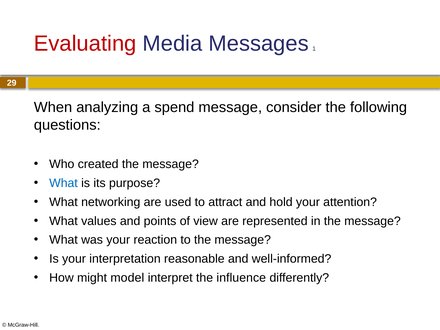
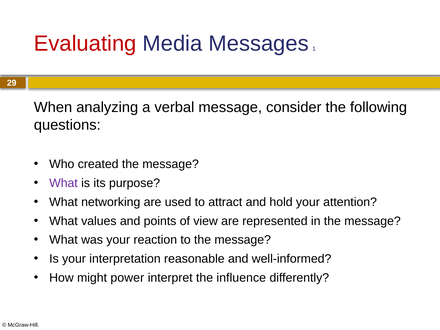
spend: spend -> verbal (174, 107)
What colour: blue -> purple (63, 183)
model: model -> power (127, 278)
